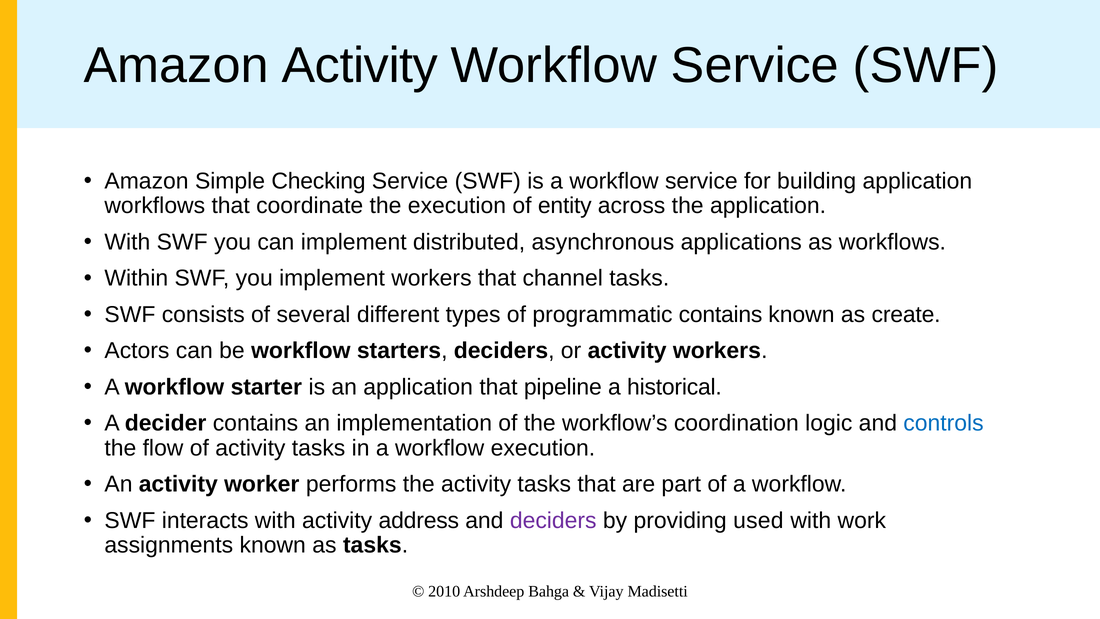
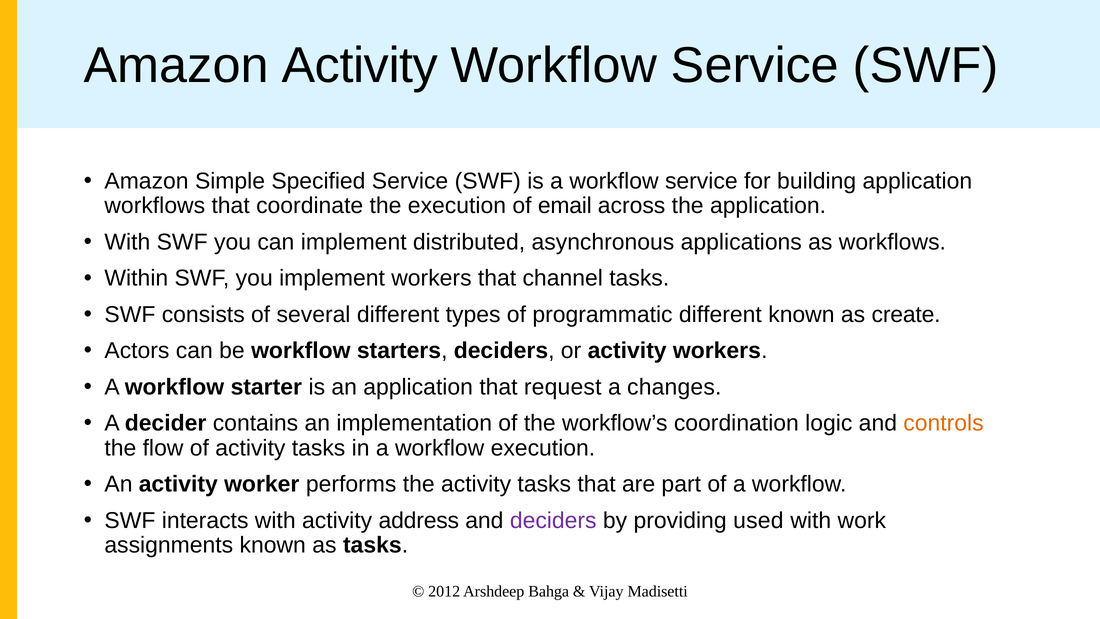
Checking: Checking -> Specified (318, 181)
entity: entity -> email (565, 206)
programmatic contains: contains -> different (720, 314)
pipeline: pipeline -> request (563, 387)
historical: historical -> changes (674, 387)
controls colour: blue -> orange (944, 423)
2010: 2010 -> 2012 (444, 591)
